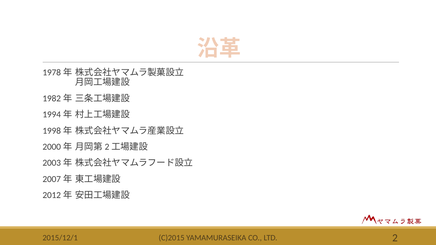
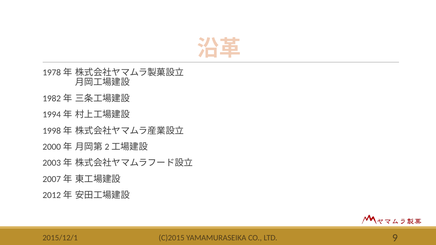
2: 2 -> 9 (395, 238)
